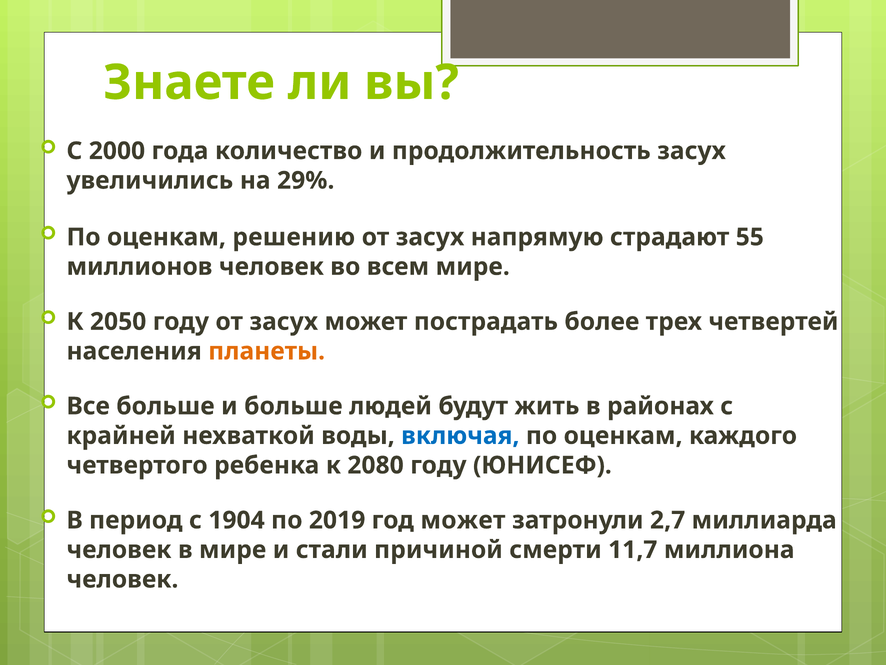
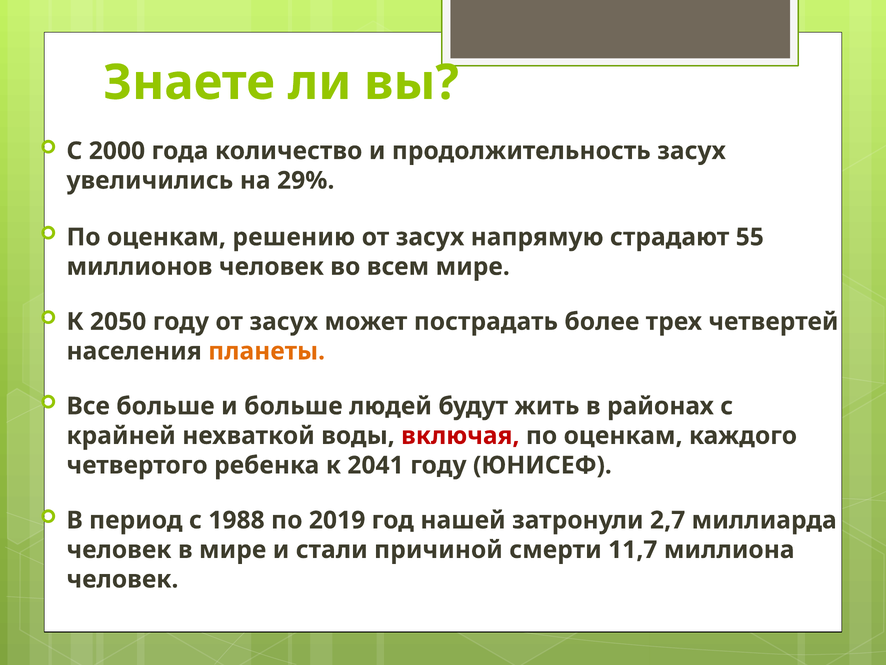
включая colour: blue -> red (460, 435)
2080: 2080 -> 2041 (376, 465)
1904: 1904 -> 1988 (237, 520)
год может: может -> нашей (463, 520)
